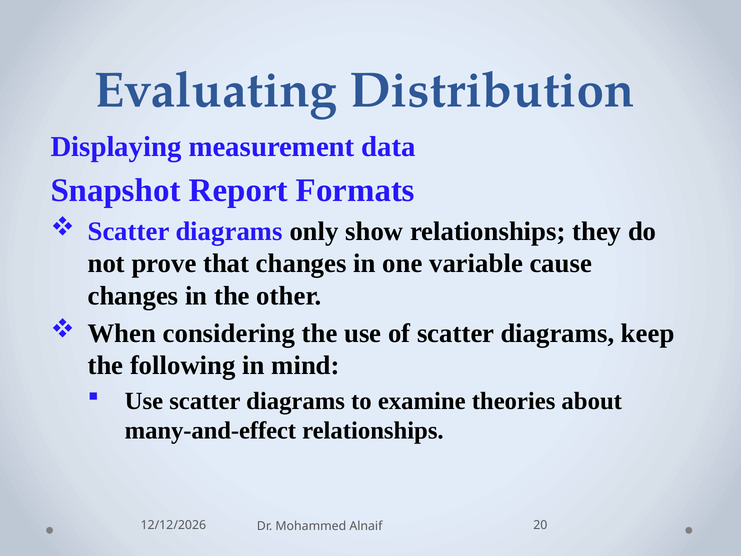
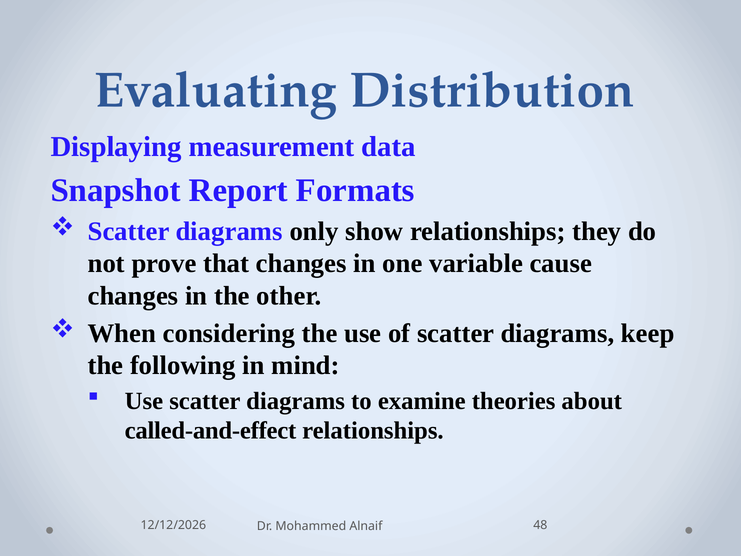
many-and-effect: many-and-effect -> called-and-effect (210, 431)
20: 20 -> 48 (540, 525)
